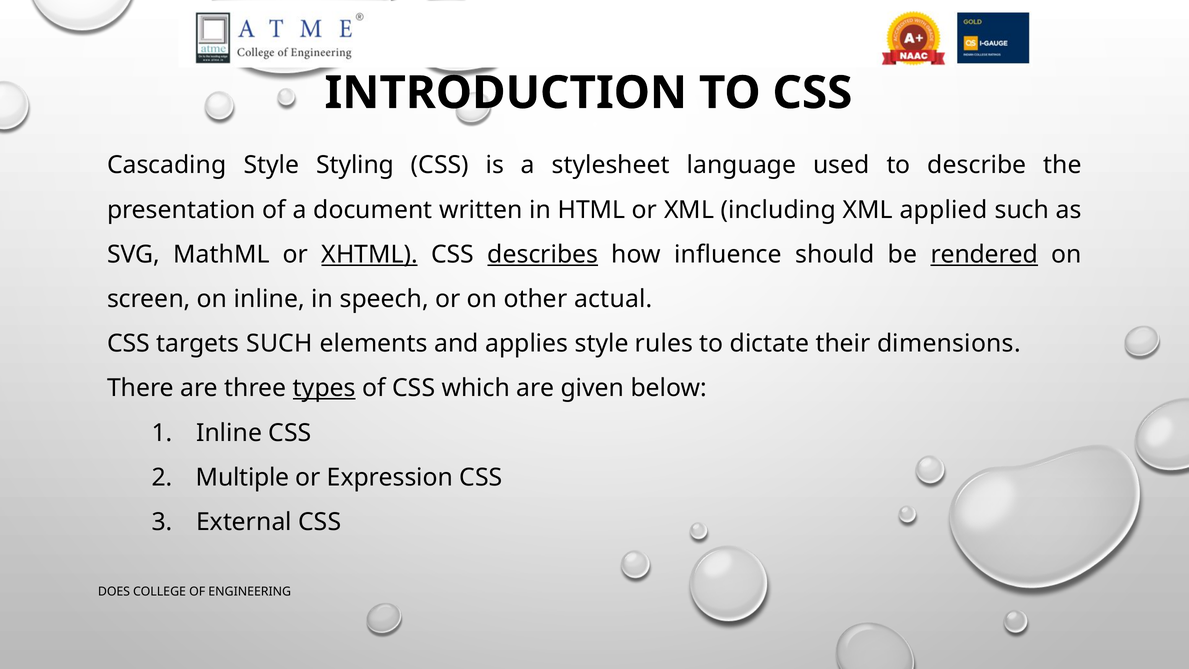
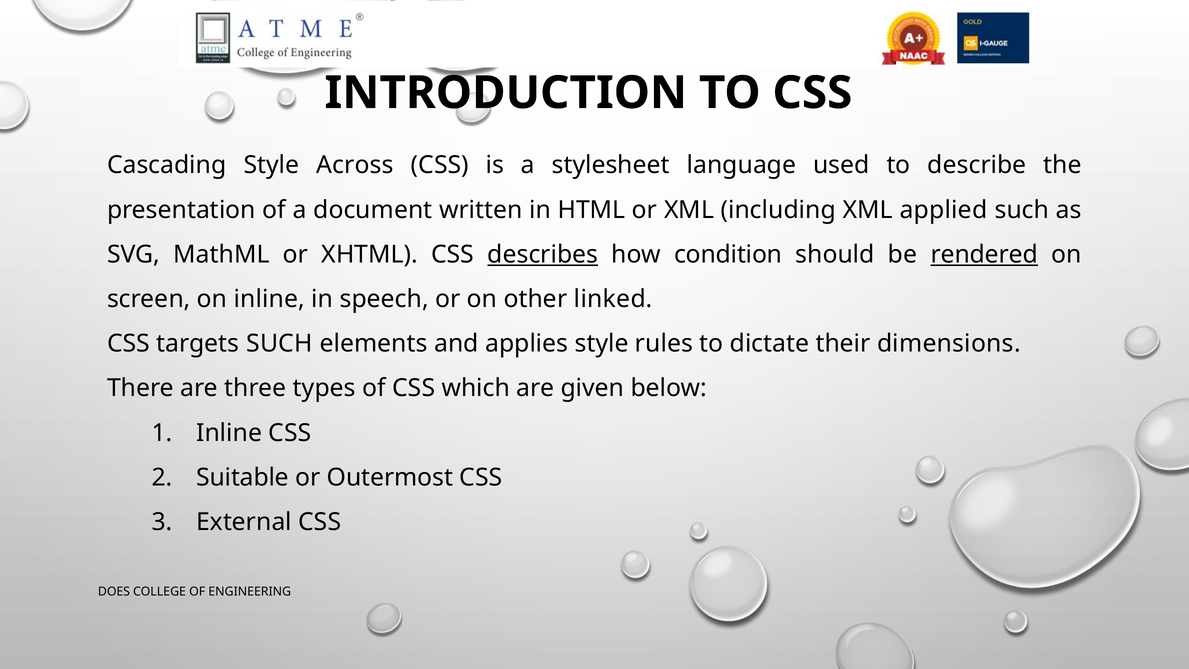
Styling: Styling -> Across (355, 165)
XHTML underline: present -> none (370, 254)
influence: influence -> condition (728, 254)
actual: actual -> linked (613, 299)
types underline: present -> none (324, 388)
Multiple: Multiple -> Suitable (243, 477)
Expression: Expression -> Outermost (390, 477)
